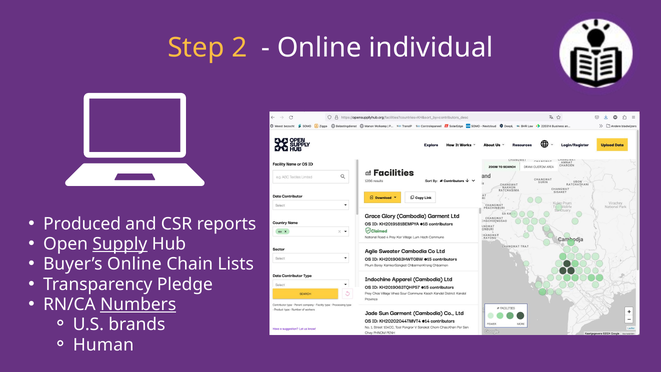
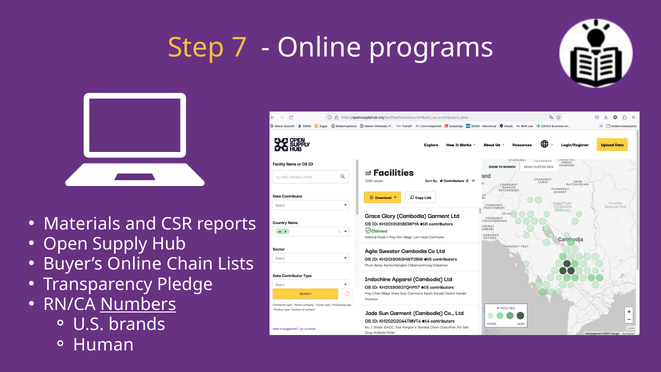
2: 2 -> 7 (239, 48)
individual: individual -> programs (431, 48)
Produced: Produced -> Materials (82, 224)
Supply underline: present -> none (120, 244)
